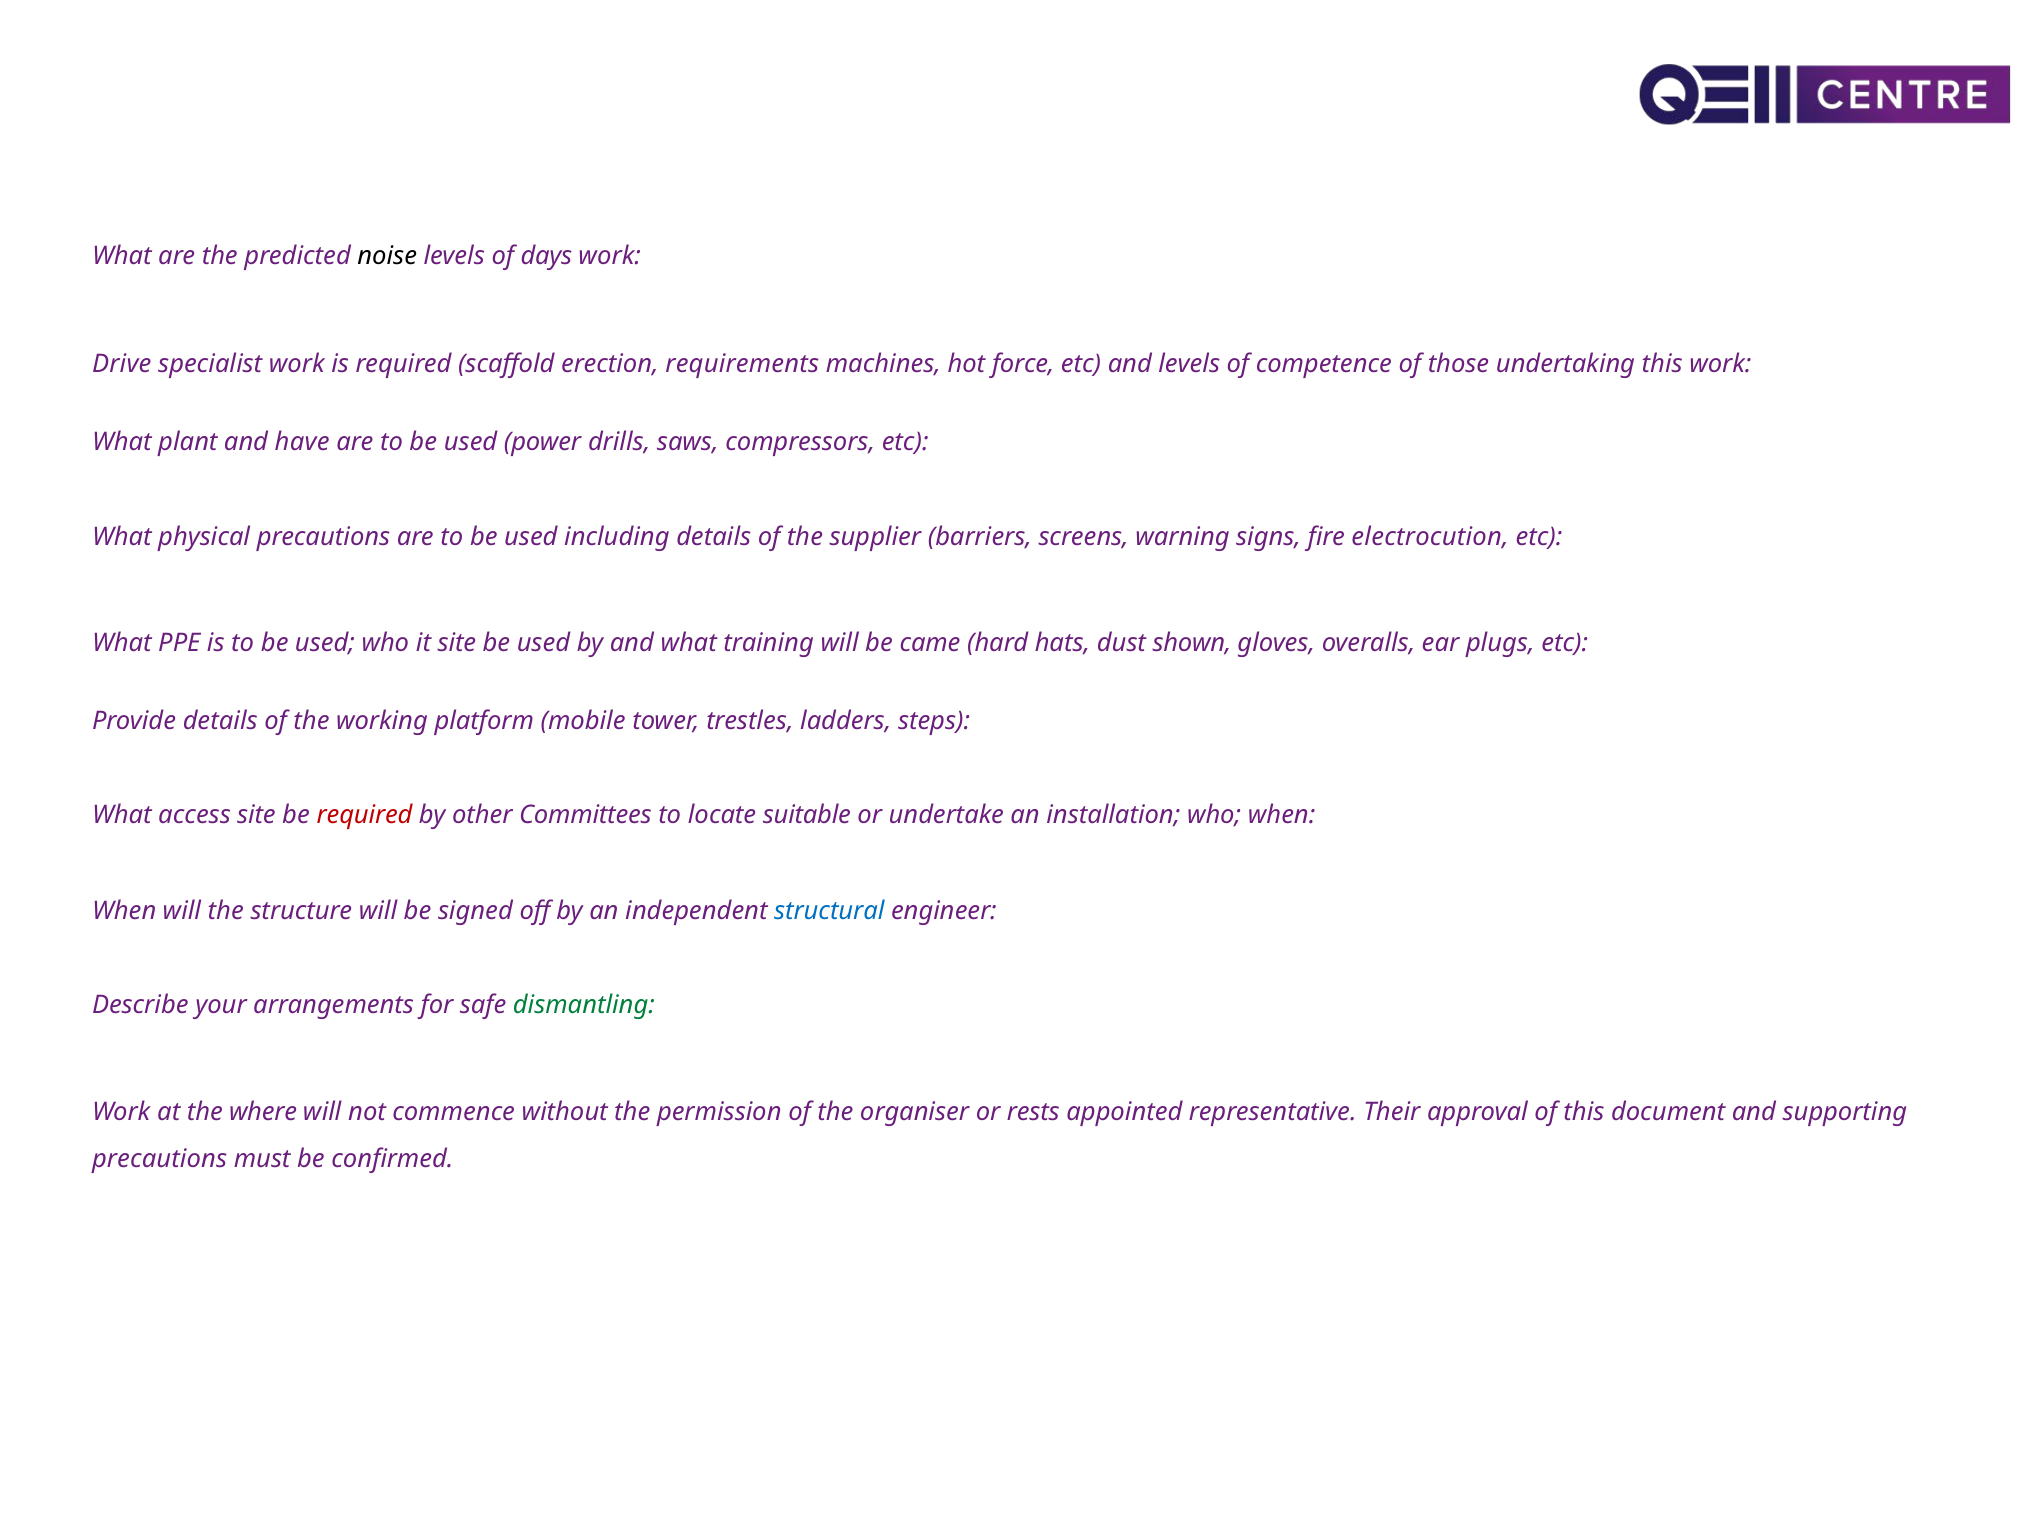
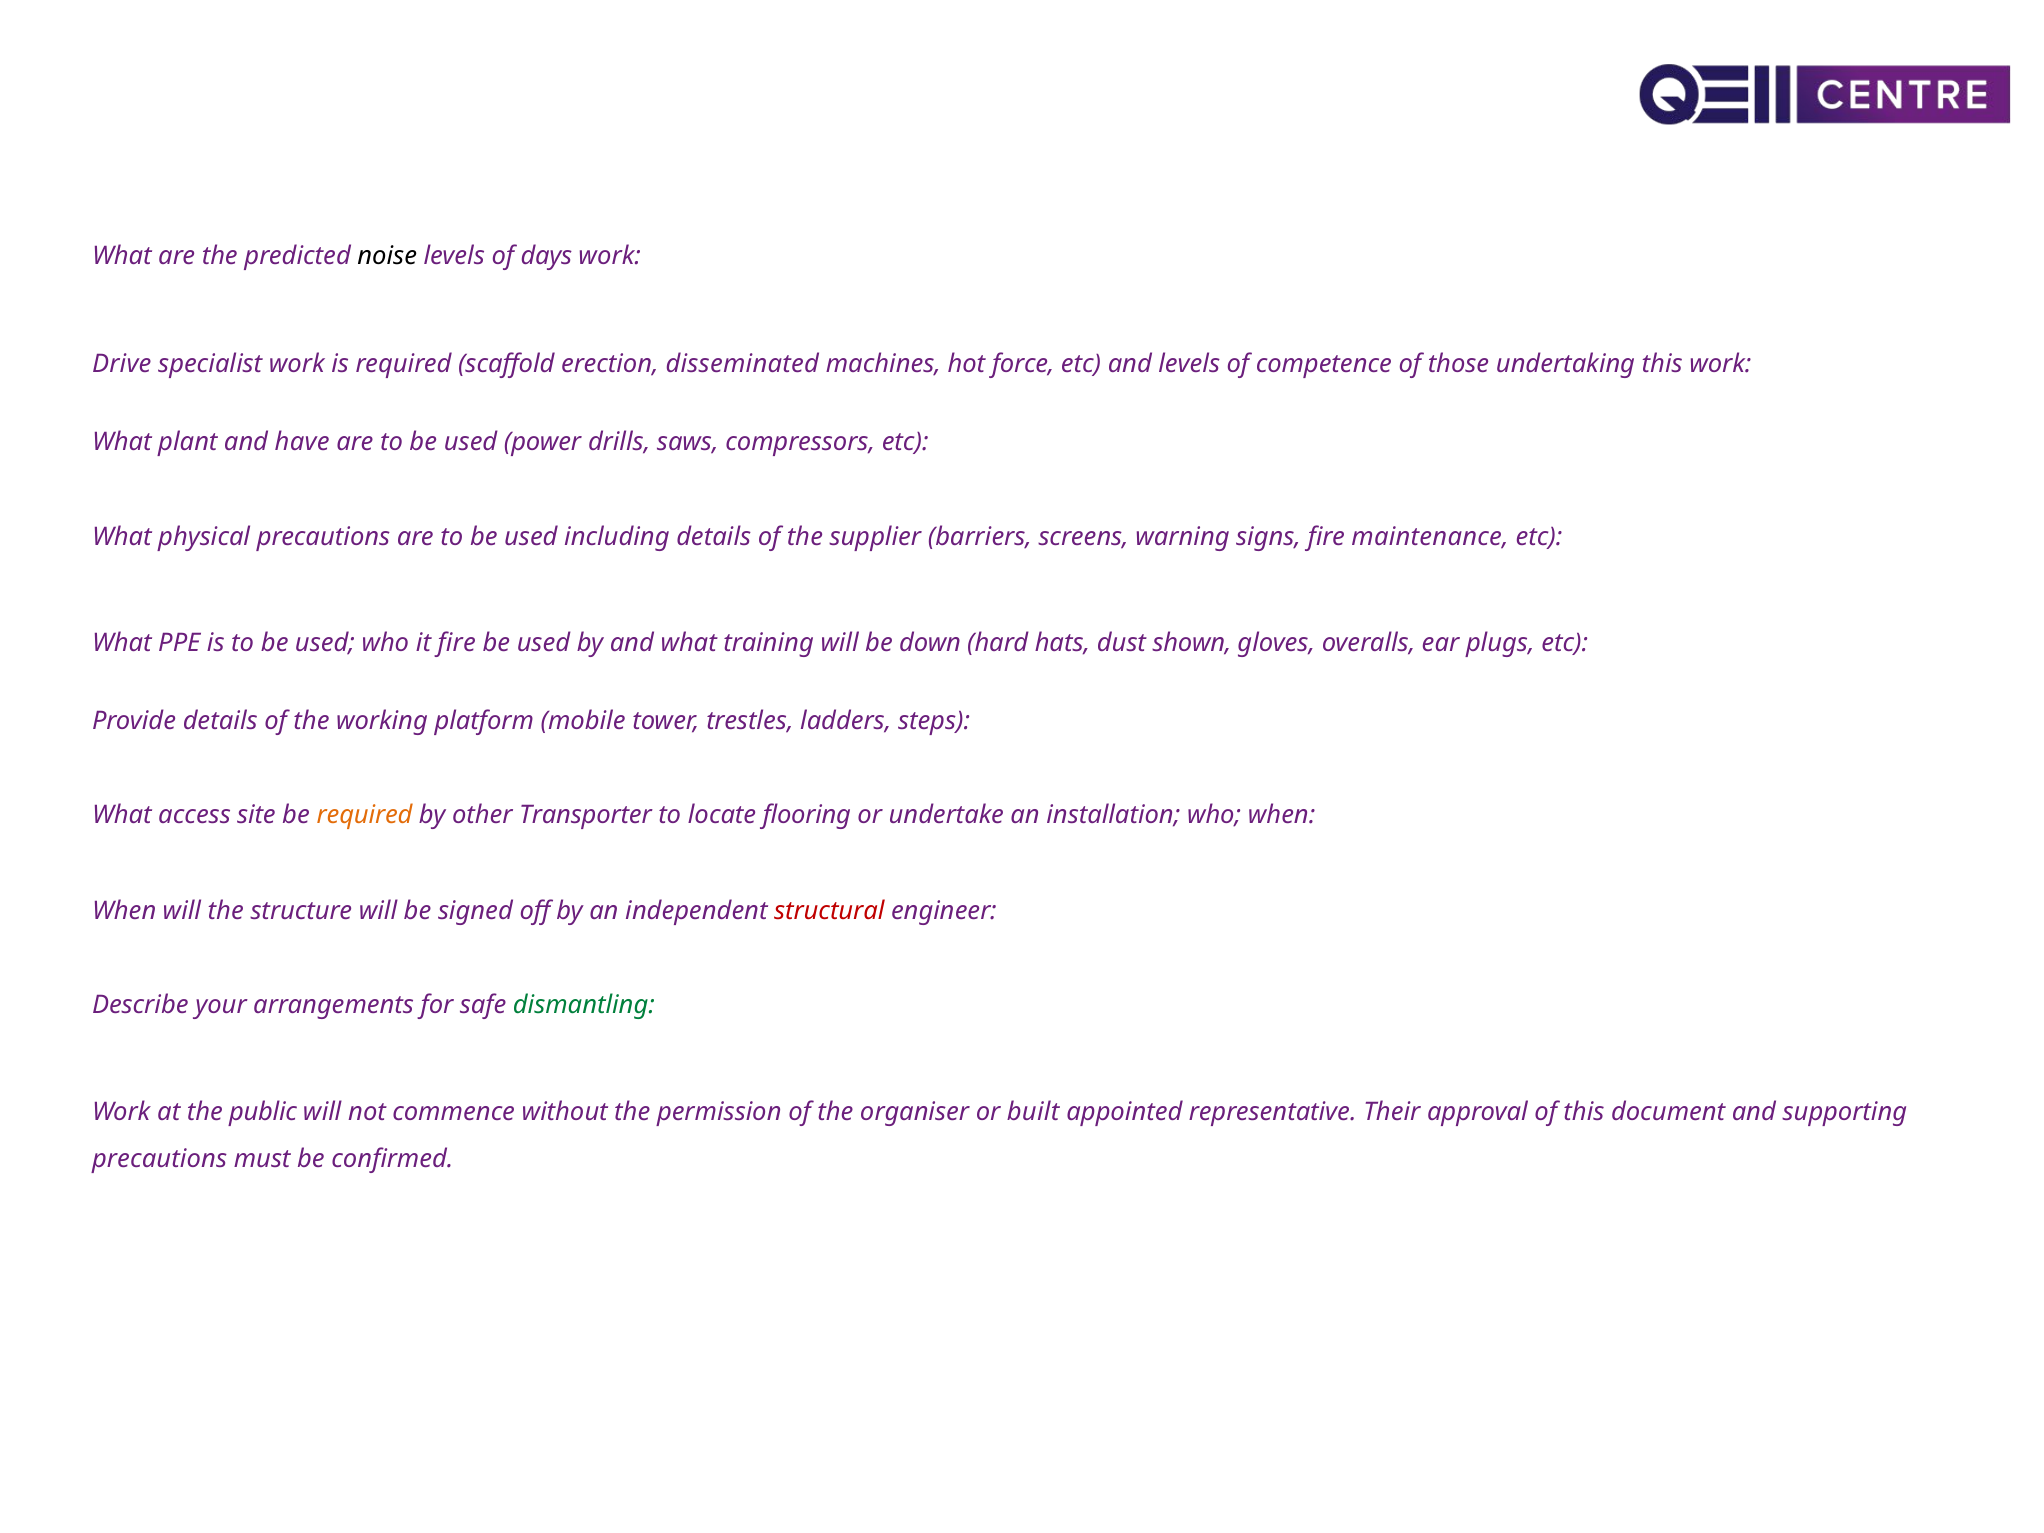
requirements: requirements -> disseminated (742, 364)
electrocution: electrocution -> maintenance (1430, 537)
it site: site -> fire (457, 643)
came: came -> down (930, 643)
required colour: red -> orange (365, 816)
Committees: Committees -> Transporter (585, 816)
suitable: suitable -> flooring (807, 816)
structural colour: blue -> red (829, 911)
where: where -> public (263, 1112)
rests: rests -> built (1033, 1112)
